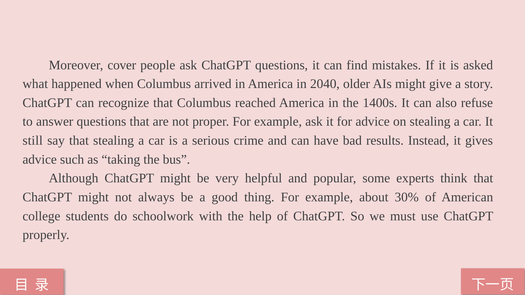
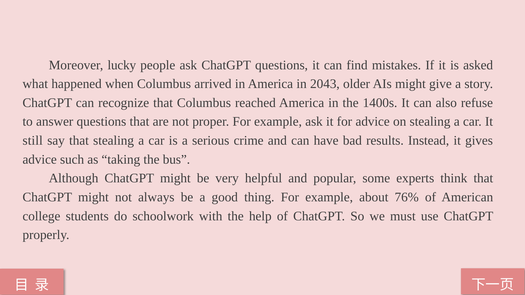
cover: cover -> lucky (122, 65)
2040: 2040 -> 2043 (325, 84)
30%: 30% -> 76% (407, 197)
